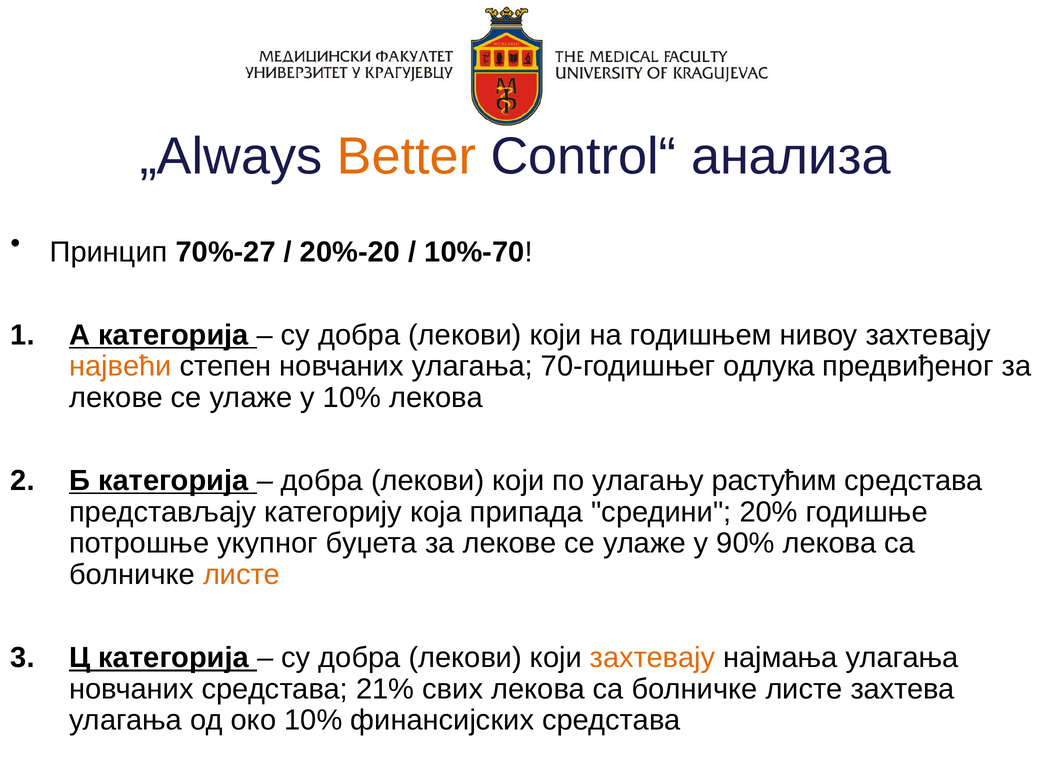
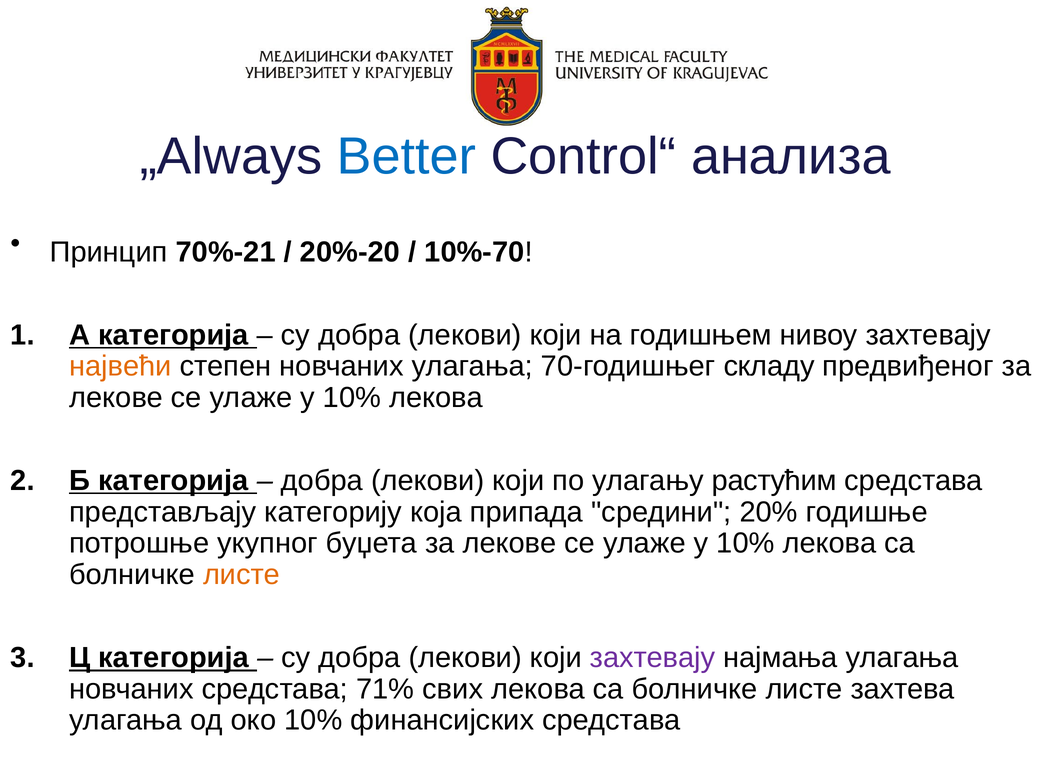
Better colour: orange -> blue (406, 156)
70%-27: 70%-27 -> 70%-21 (226, 252)
одлука: одлука -> складу (769, 366)
90%: 90% -> 10% (746, 543)
захтевају colour: orange -> purple (653, 657)
21%: 21% -> 71% (385, 689)
